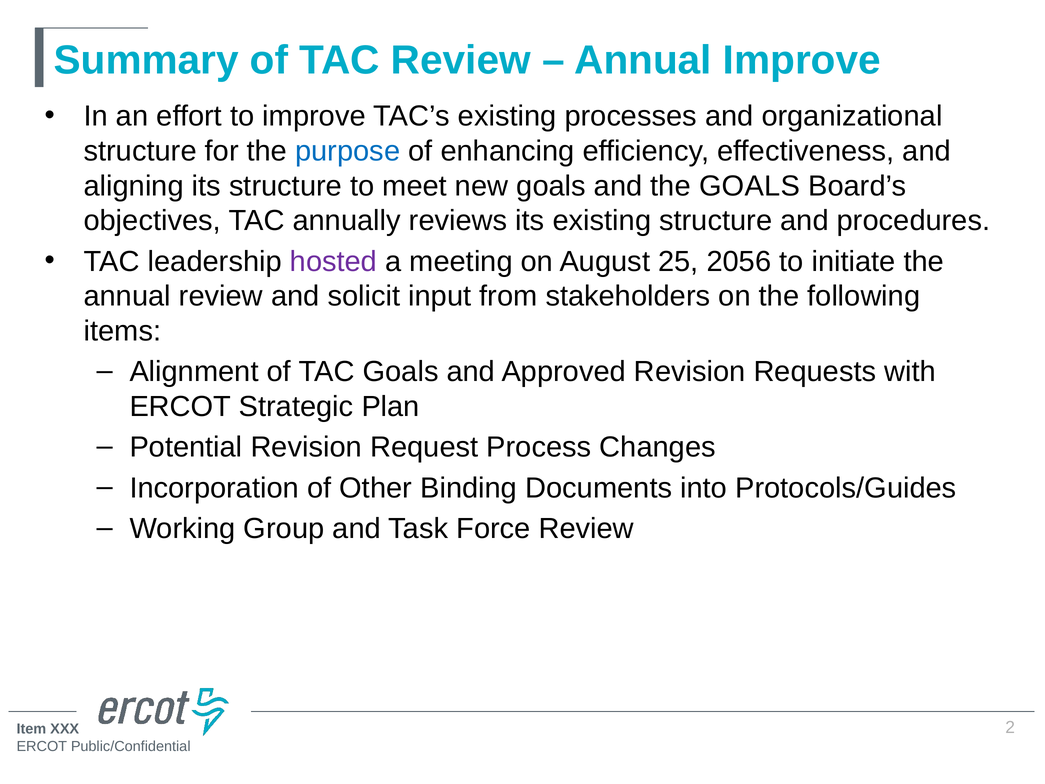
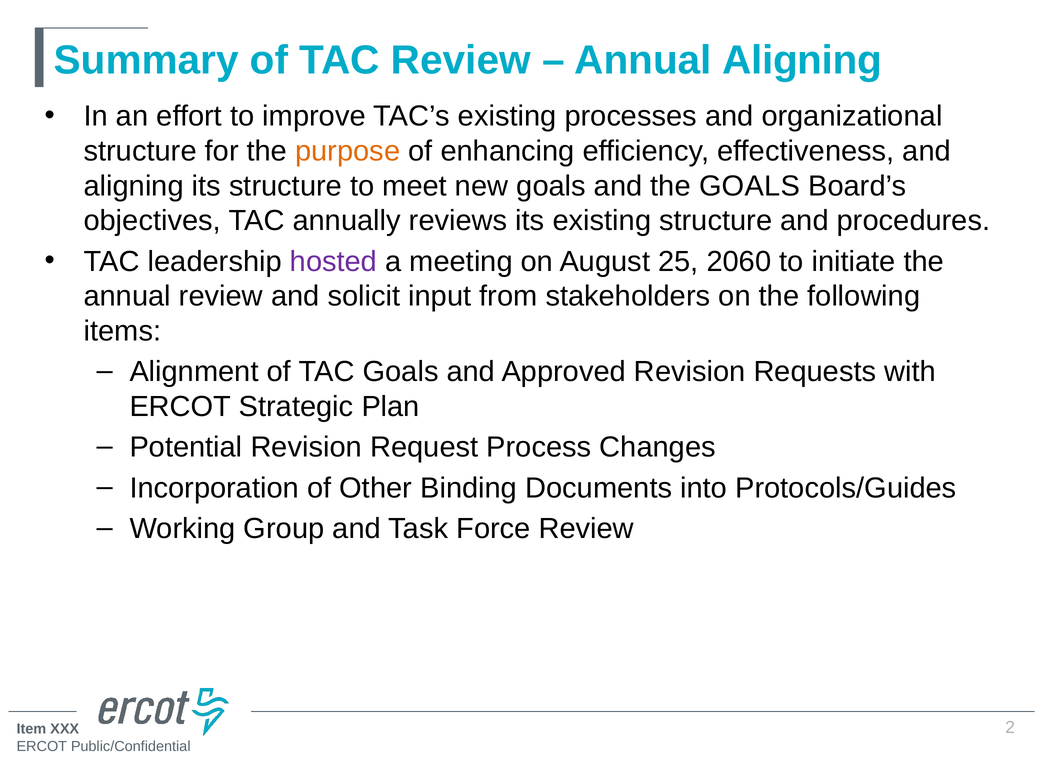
Annual Improve: Improve -> Aligning (802, 60)
purpose colour: blue -> orange (348, 151)
2056: 2056 -> 2060 (739, 261)
